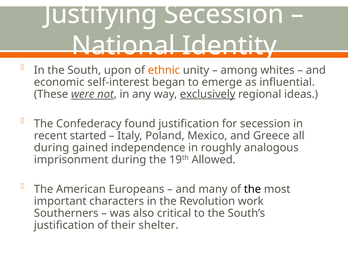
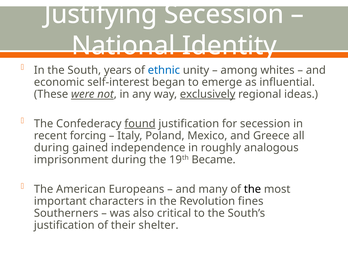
upon: upon -> years (118, 70)
ethnic colour: orange -> blue (164, 70)
found underline: none -> present (140, 124)
started: started -> forcing (88, 136)
Allowed: Allowed -> Became (214, 160)
work: work -> fines (251, 201)
